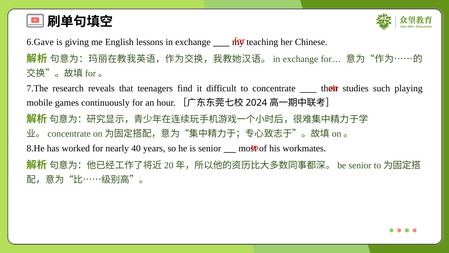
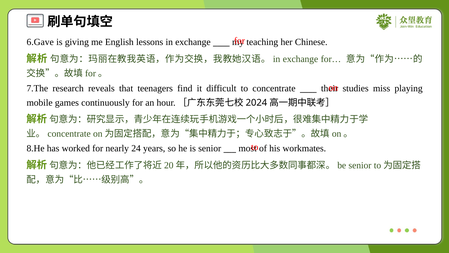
such: such -> miss (382, 88)
40: 40 -> 24 (136, 148)
